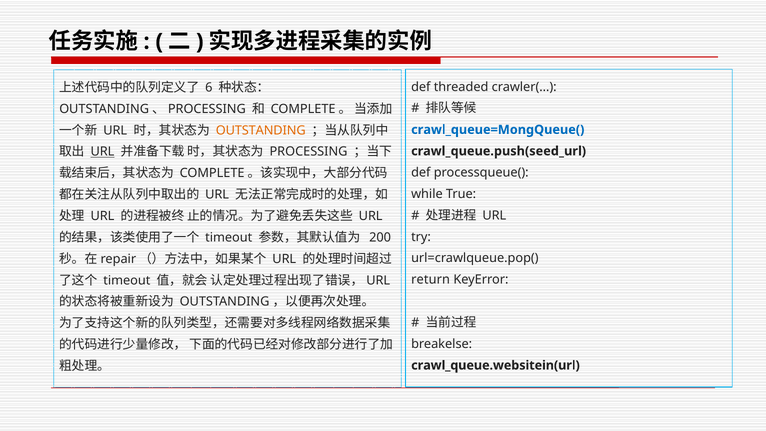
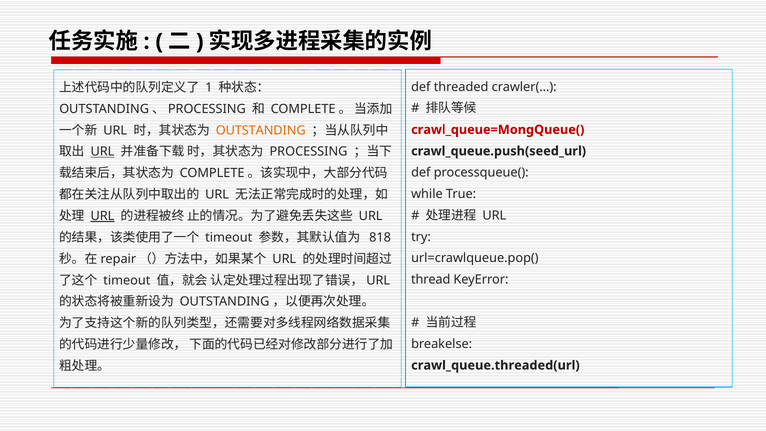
6: 6 -> 1 (209, 87)
crawl_queue=MongQueue( colour: blue -> red (498, 130)
URL underline: none -> present (102, 216)
200: 200 -> 818 (380, 237)
return: return -> thread (431, 280)
crawl_queue.websitein(url: crawl_queue.websitein(url -> crawl_queue.threaded(url (495, 365)
